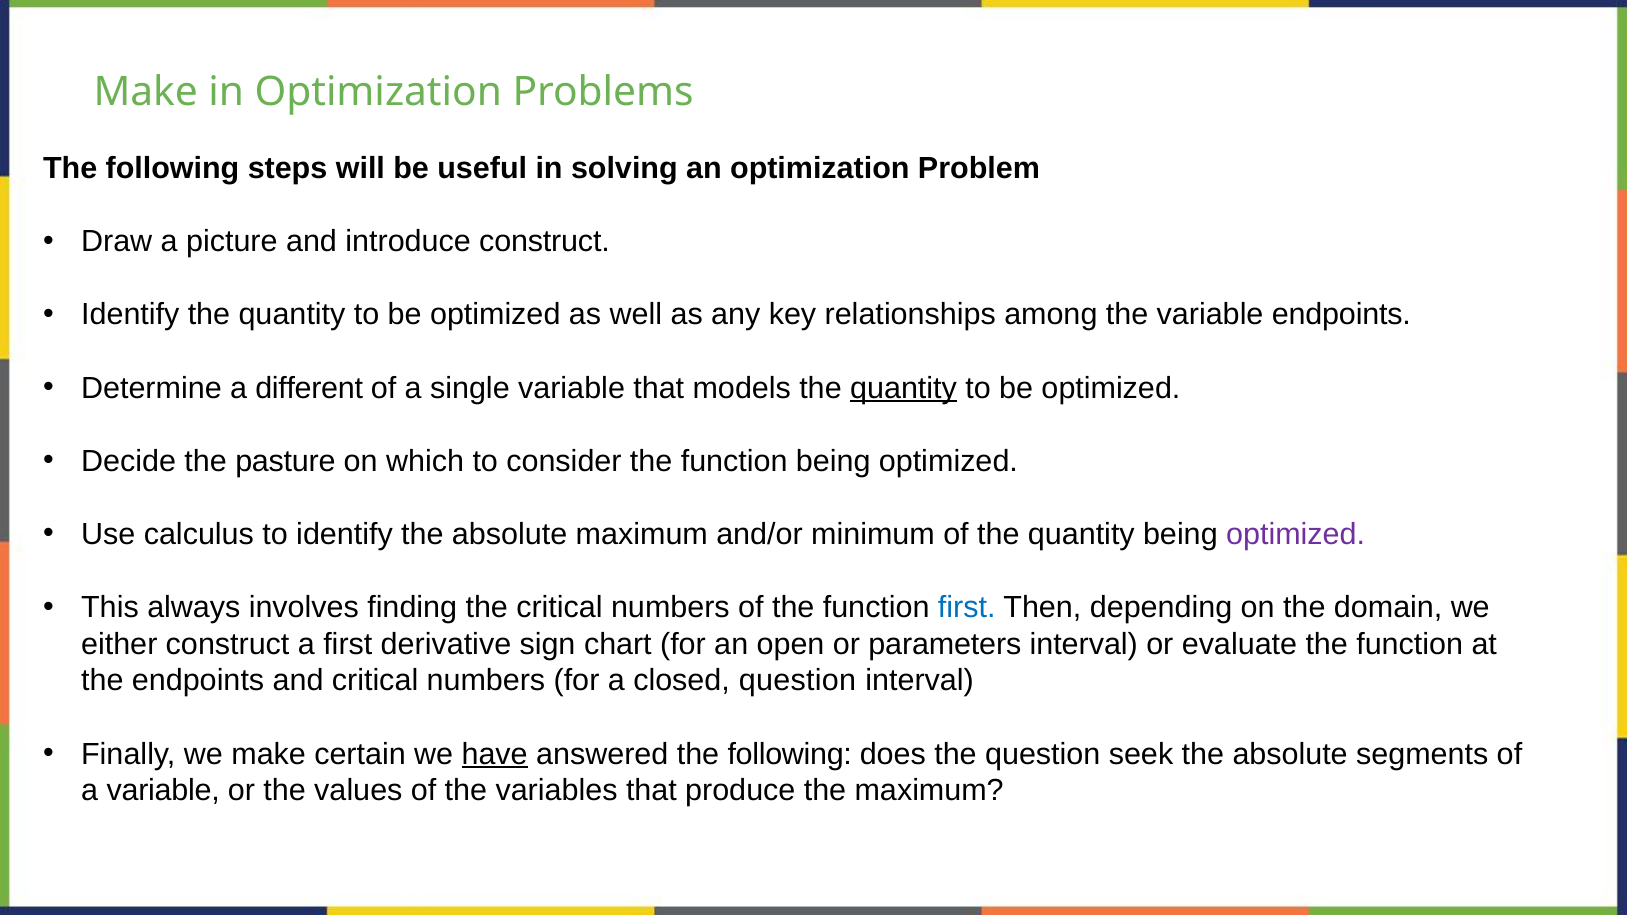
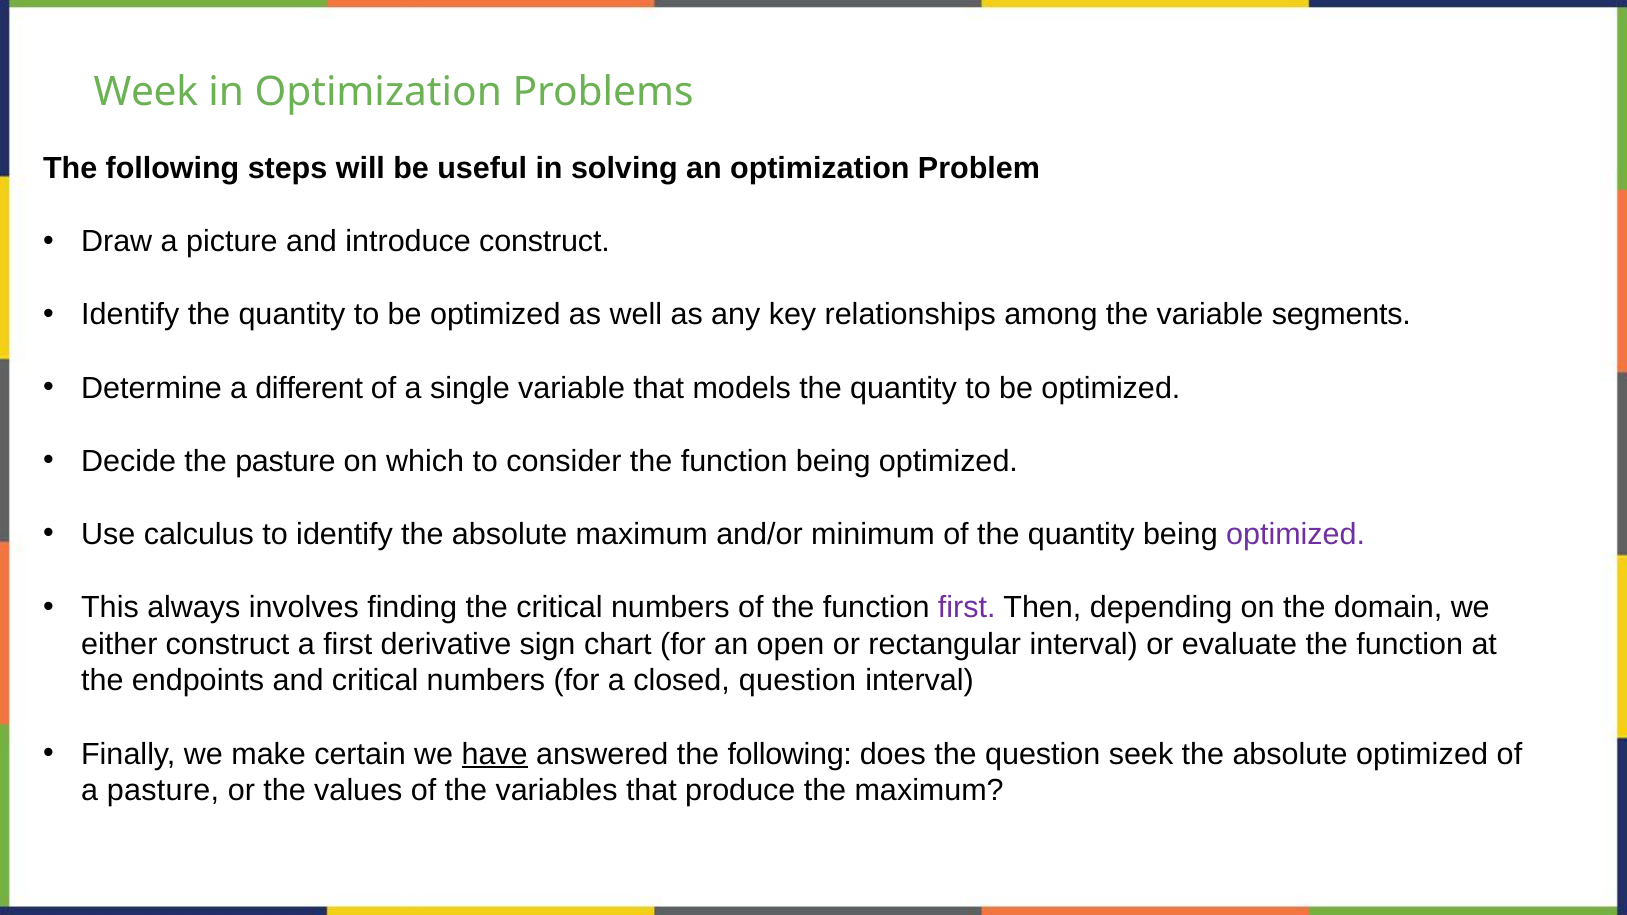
Make: Make -> Week (146, 93)
variable endpoints: endpoints -> segments (1341, 315)
quantity underline: present -> none (904, 388)
first colour: blue -> purple (967, 608)
parameters: parameters -> rectangular (945, 644)
absolute segments: segments -> optimized (1422, 754)
a variable: variable -> pasture (163, 791)
